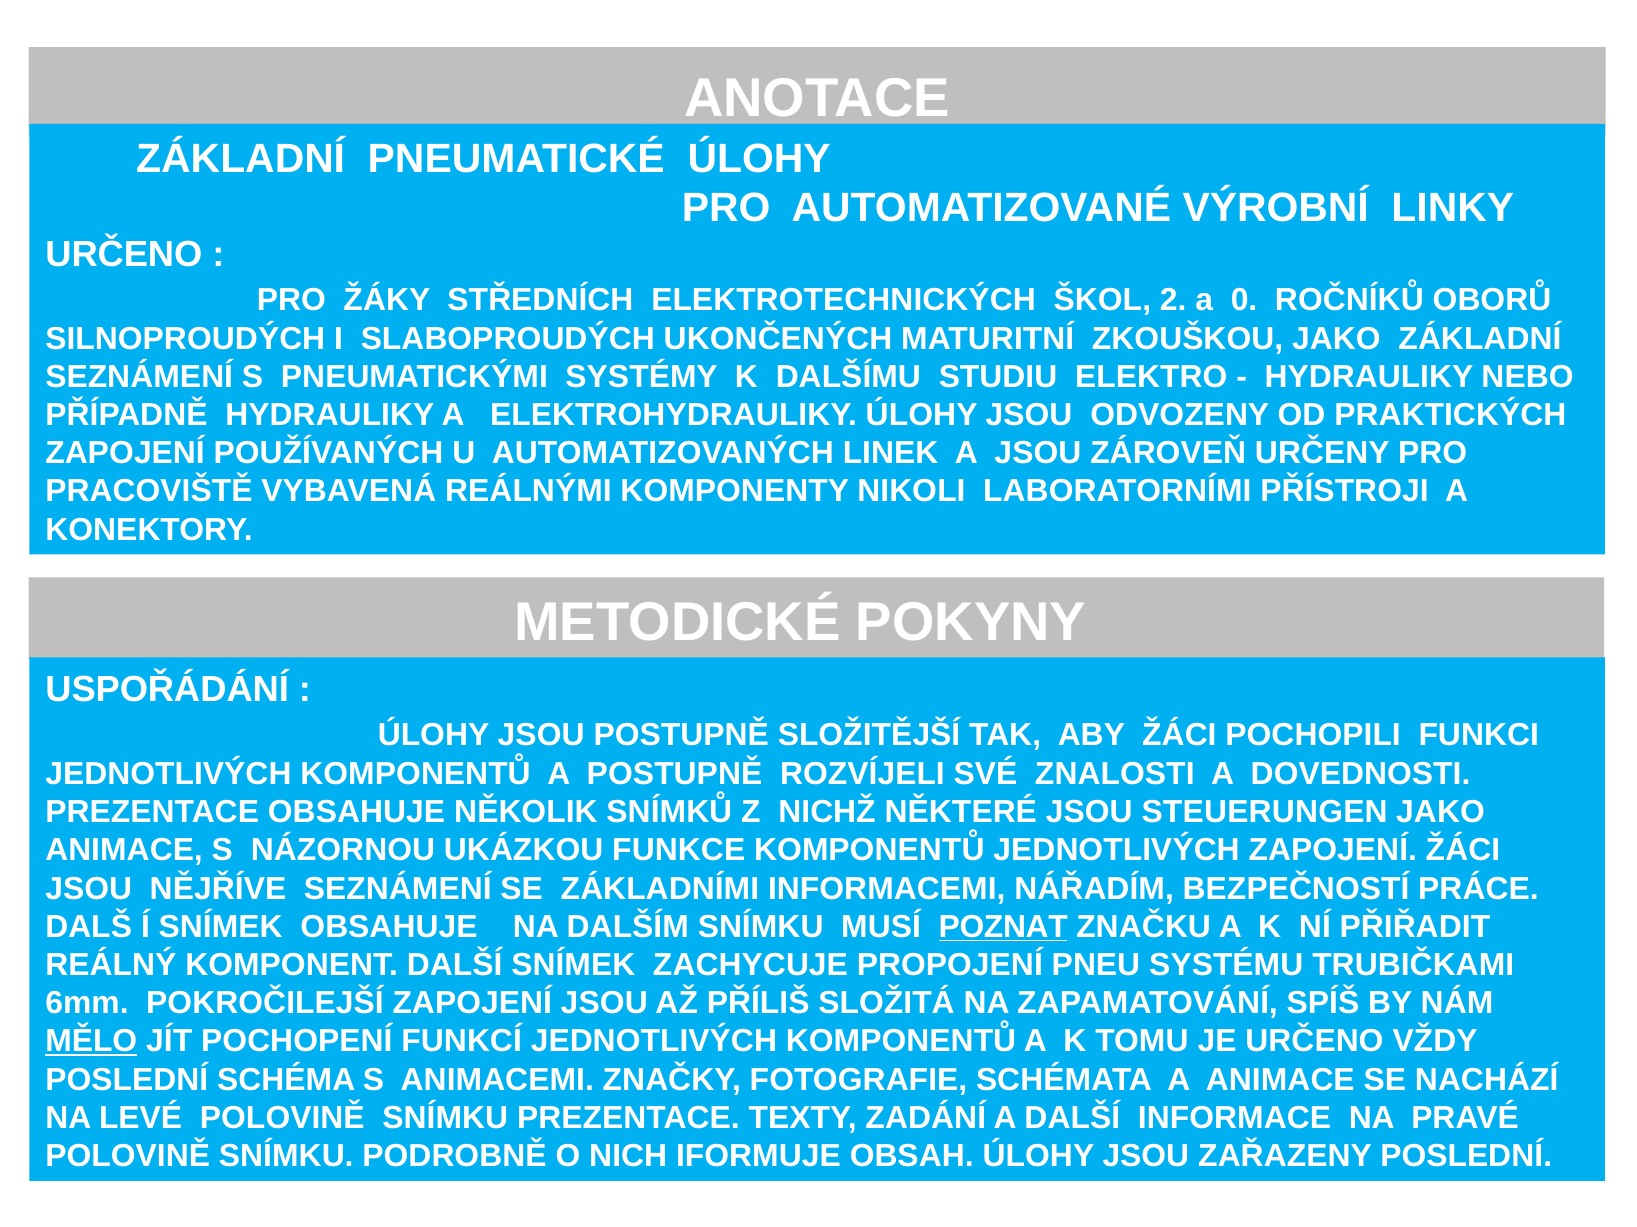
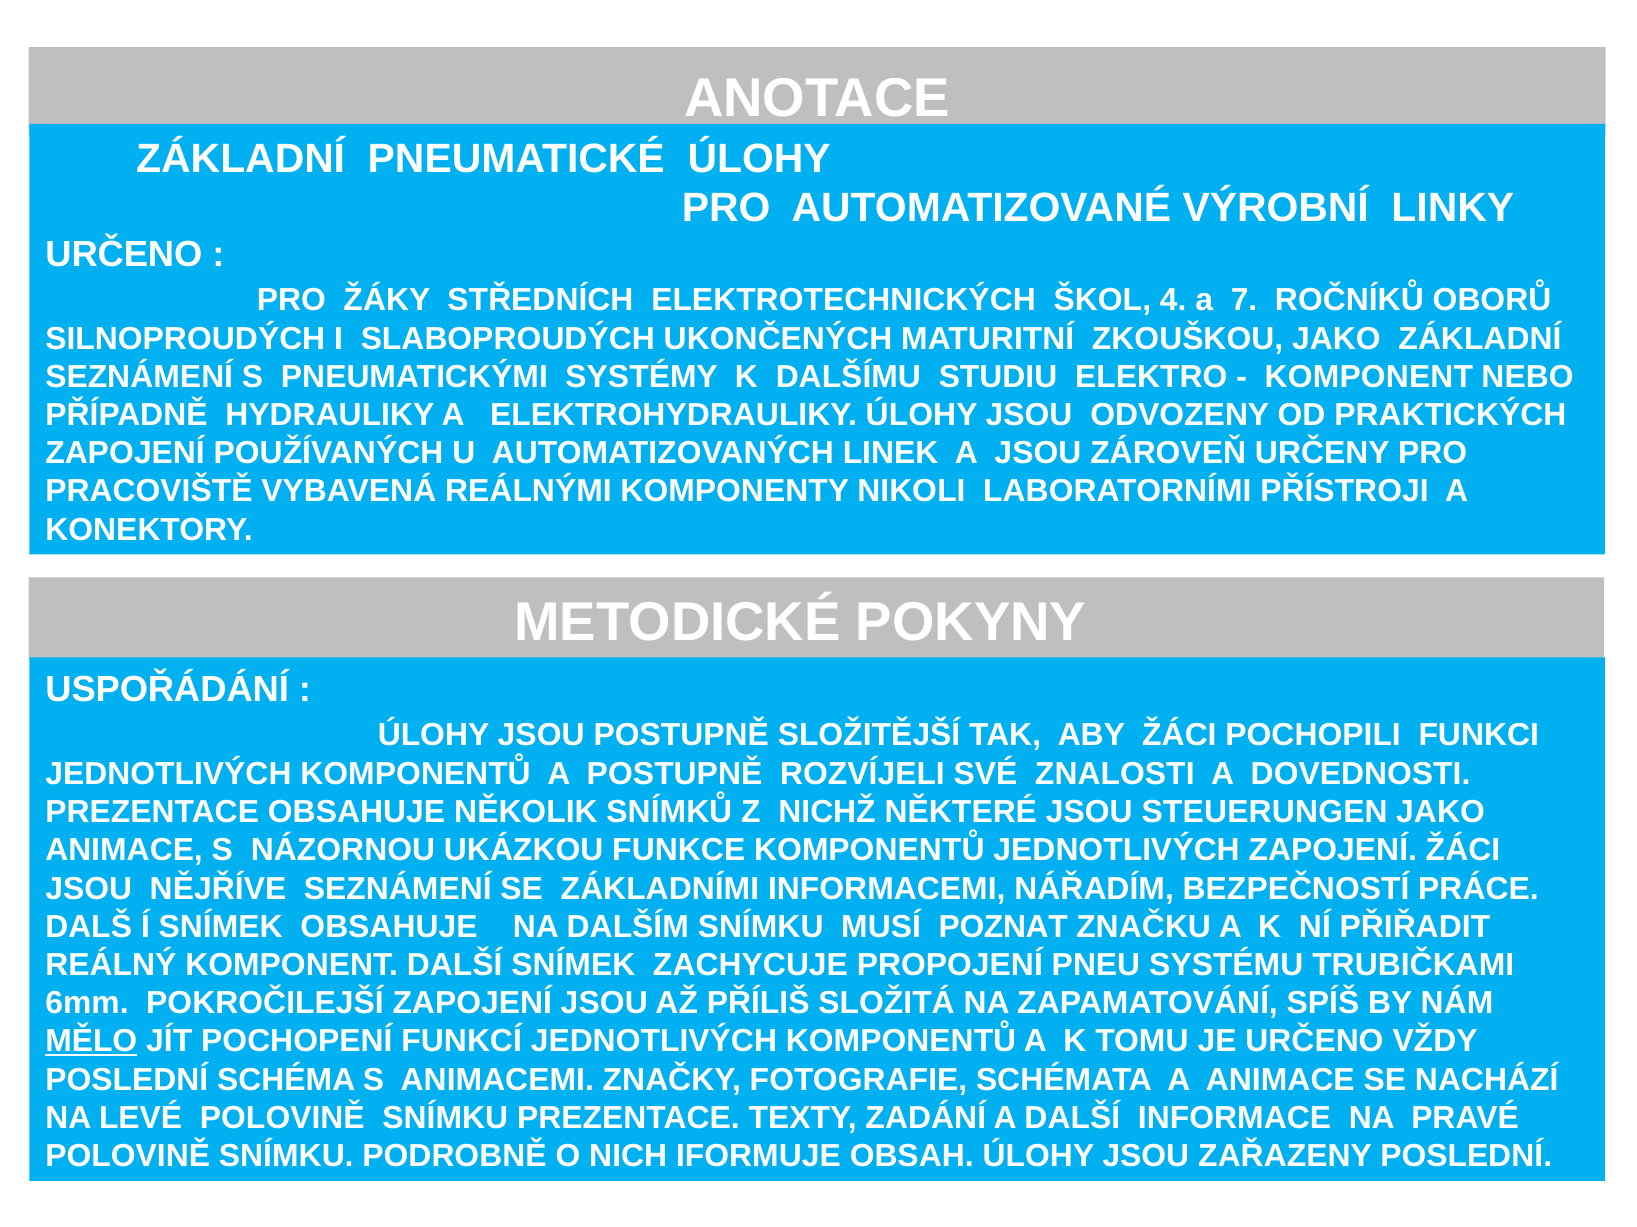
2: 2 -> 4 (1173, 300)
0: 0 -> 7 (1244, 300)
HYDRAULIKY: HYDRAULIKY -> KOMPONENT (1369, 377)
POZNAT underline: present -> none (1003, 927)
